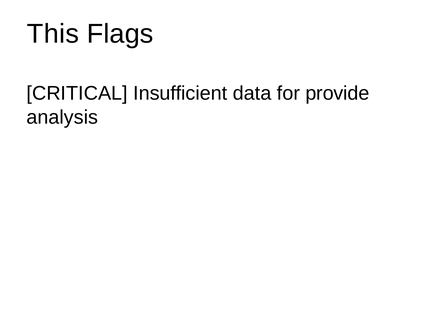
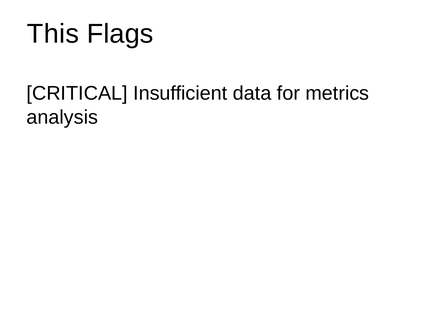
provide: provide -> metrics (337, 93)
